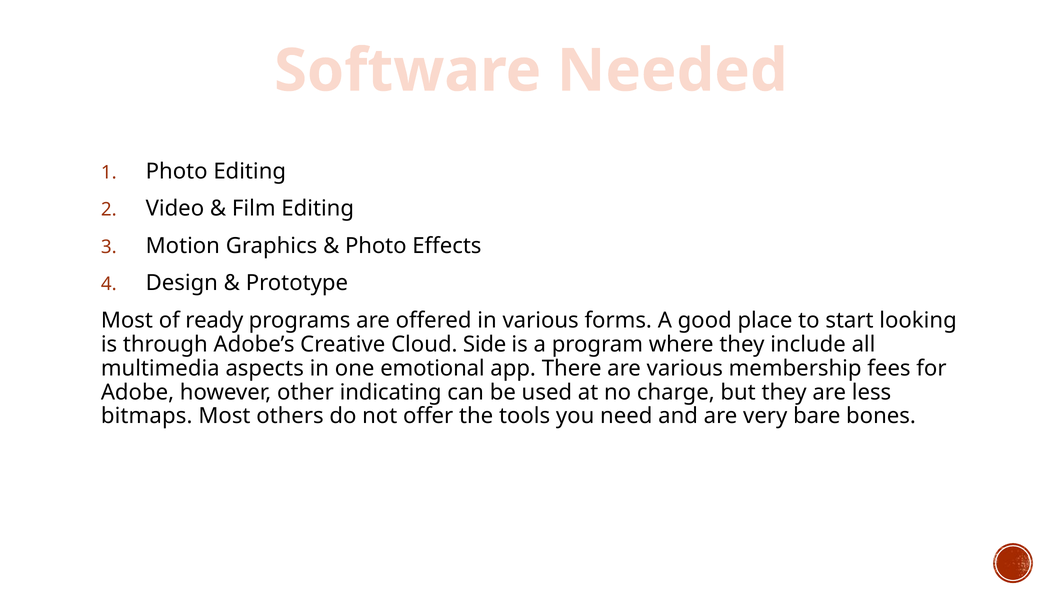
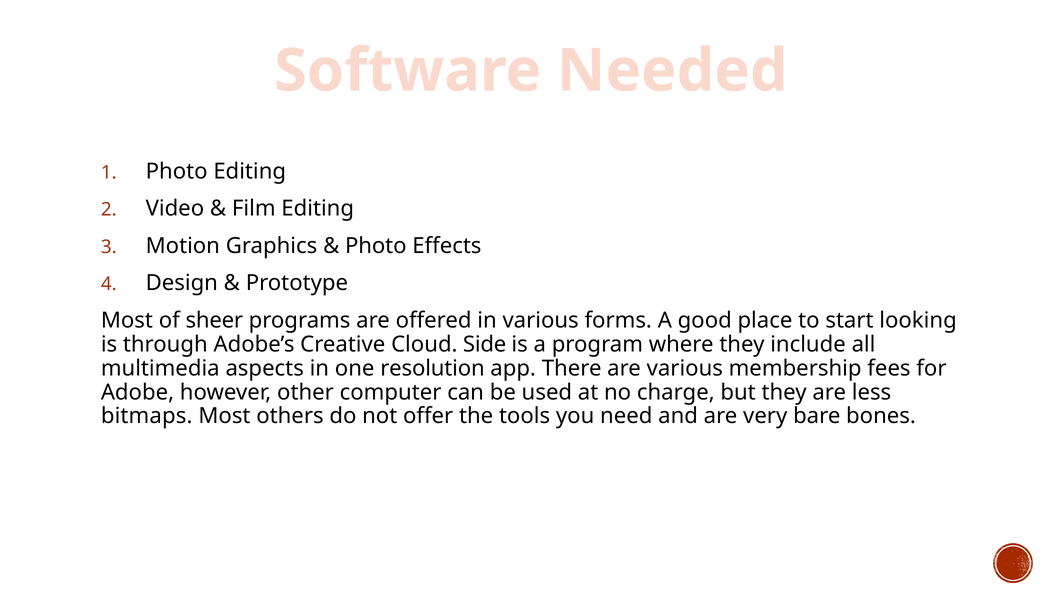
ready: ready -> sheer (214, 320)
emotional: emotional -> resolution (432, 368)
indicating: indicating -> computer (391, 392)
